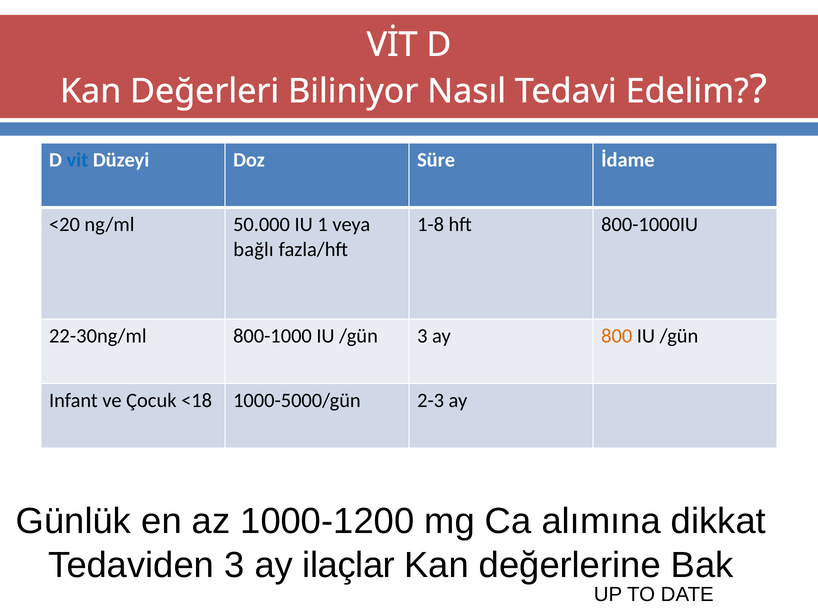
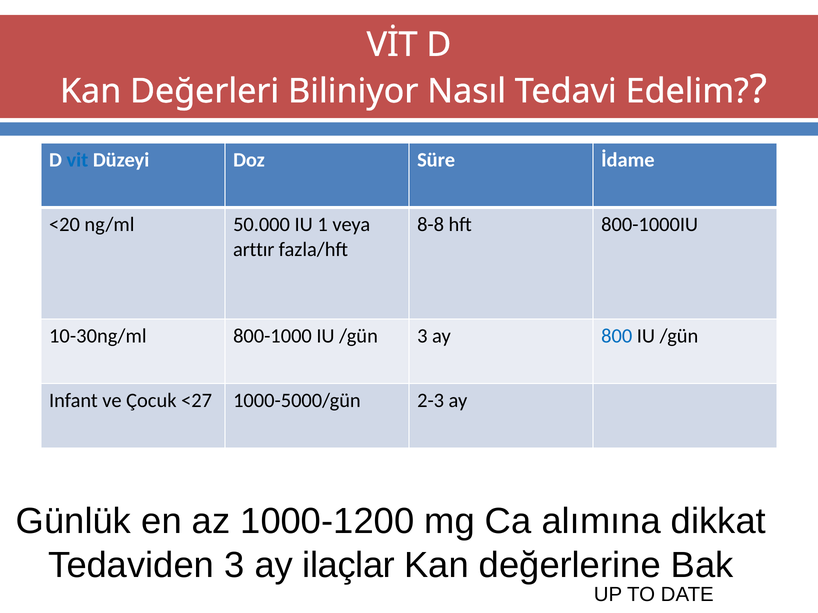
1-8: 1-8 -> 8-8 (431, 225)
bağlı: bağlı -> arttır (254, 250)
22-30ng/ml: 22-30ng/ml -> 10-30ng/ml (98, 336)
800 colour: orange -> blue (617, 336)
<18: <18 -> <27 (197, 401)
